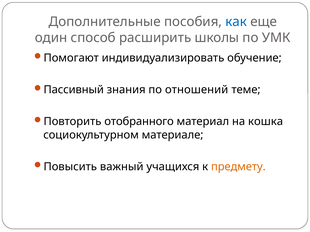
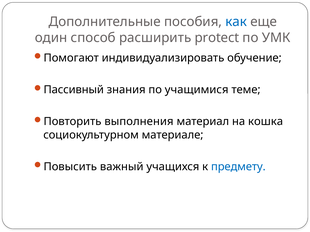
школы: школы -> protect (217, 38)
отношений: отношений -> учащимися (197, 90)
отобранного: отобранного -> выполнения (139, 122)
предмету colour: orange -> blue (238, 167)
